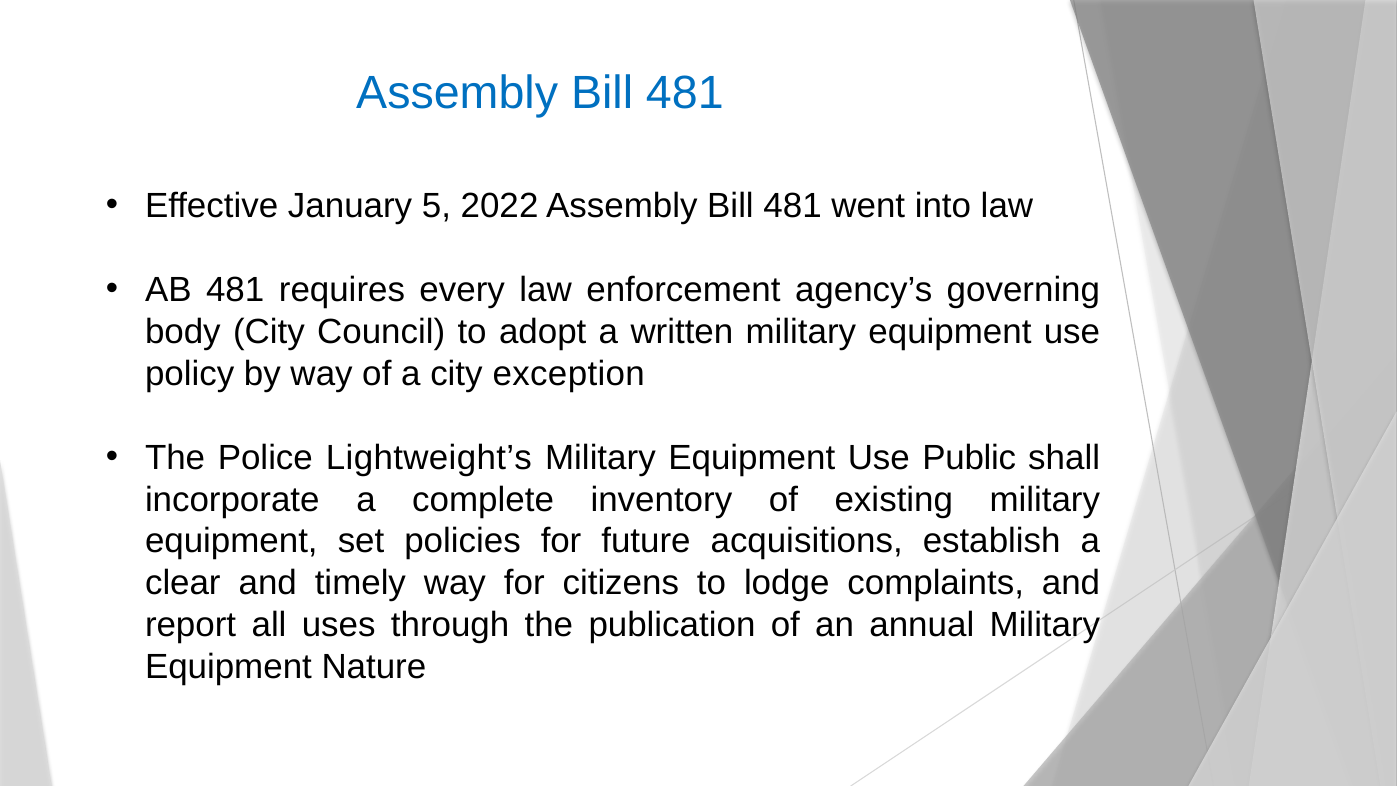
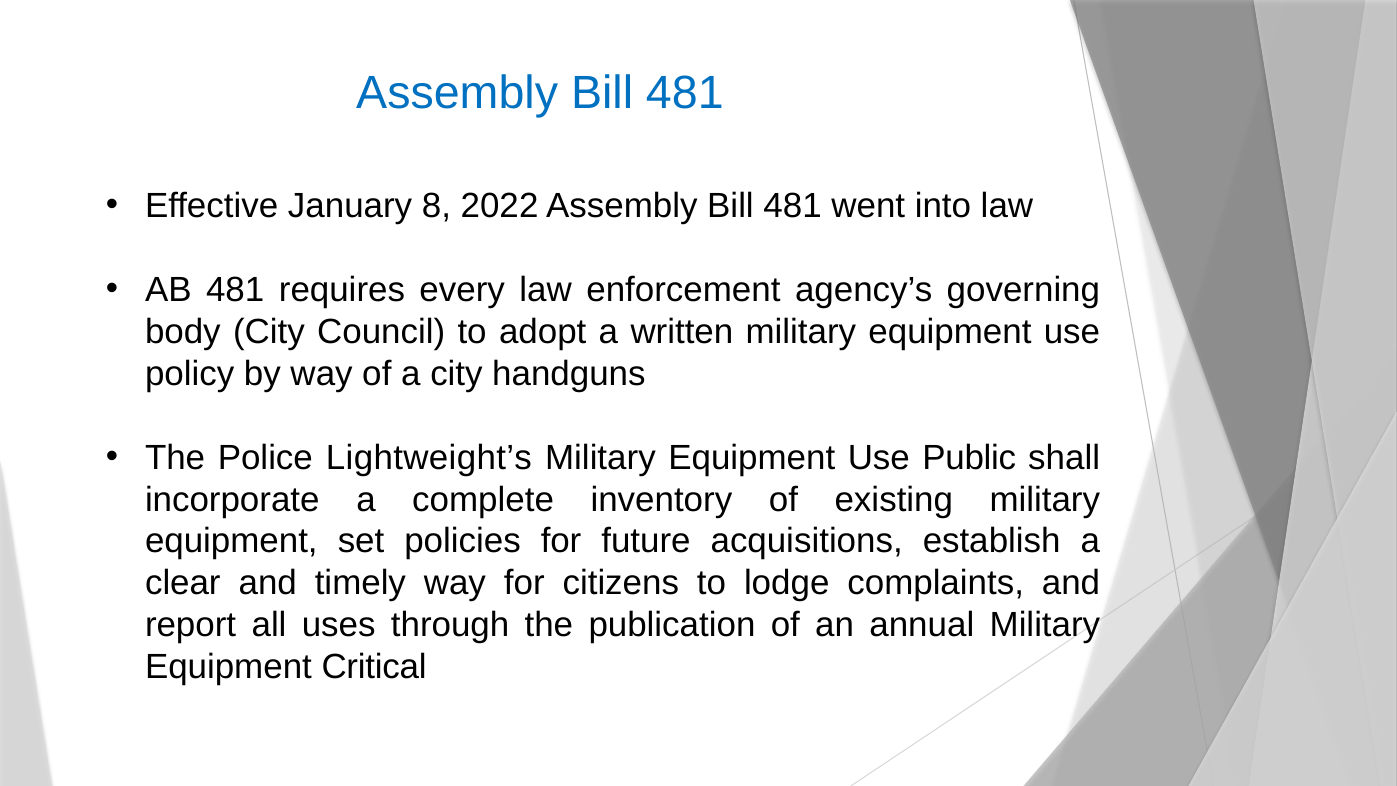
5: 5 -> 8 (436, 206)
exception: exception -> handguns (569, 374)
Nature: Nature -> Critical (374, 667)
